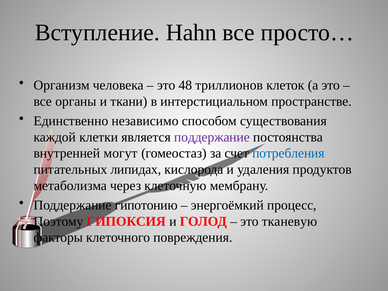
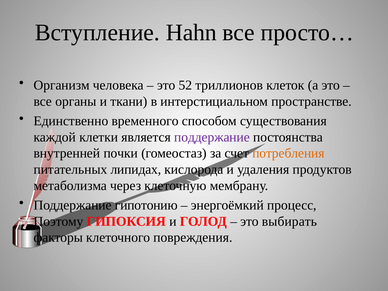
48: 48 -> 52 (185, 85)
независимо: независимо -> временного (145, 121)
могут: могут -> почки (121, 153)
потребления colour: blue -> orange (288, 153)
тканевую: тканевую -> выбирать (290, 221)
